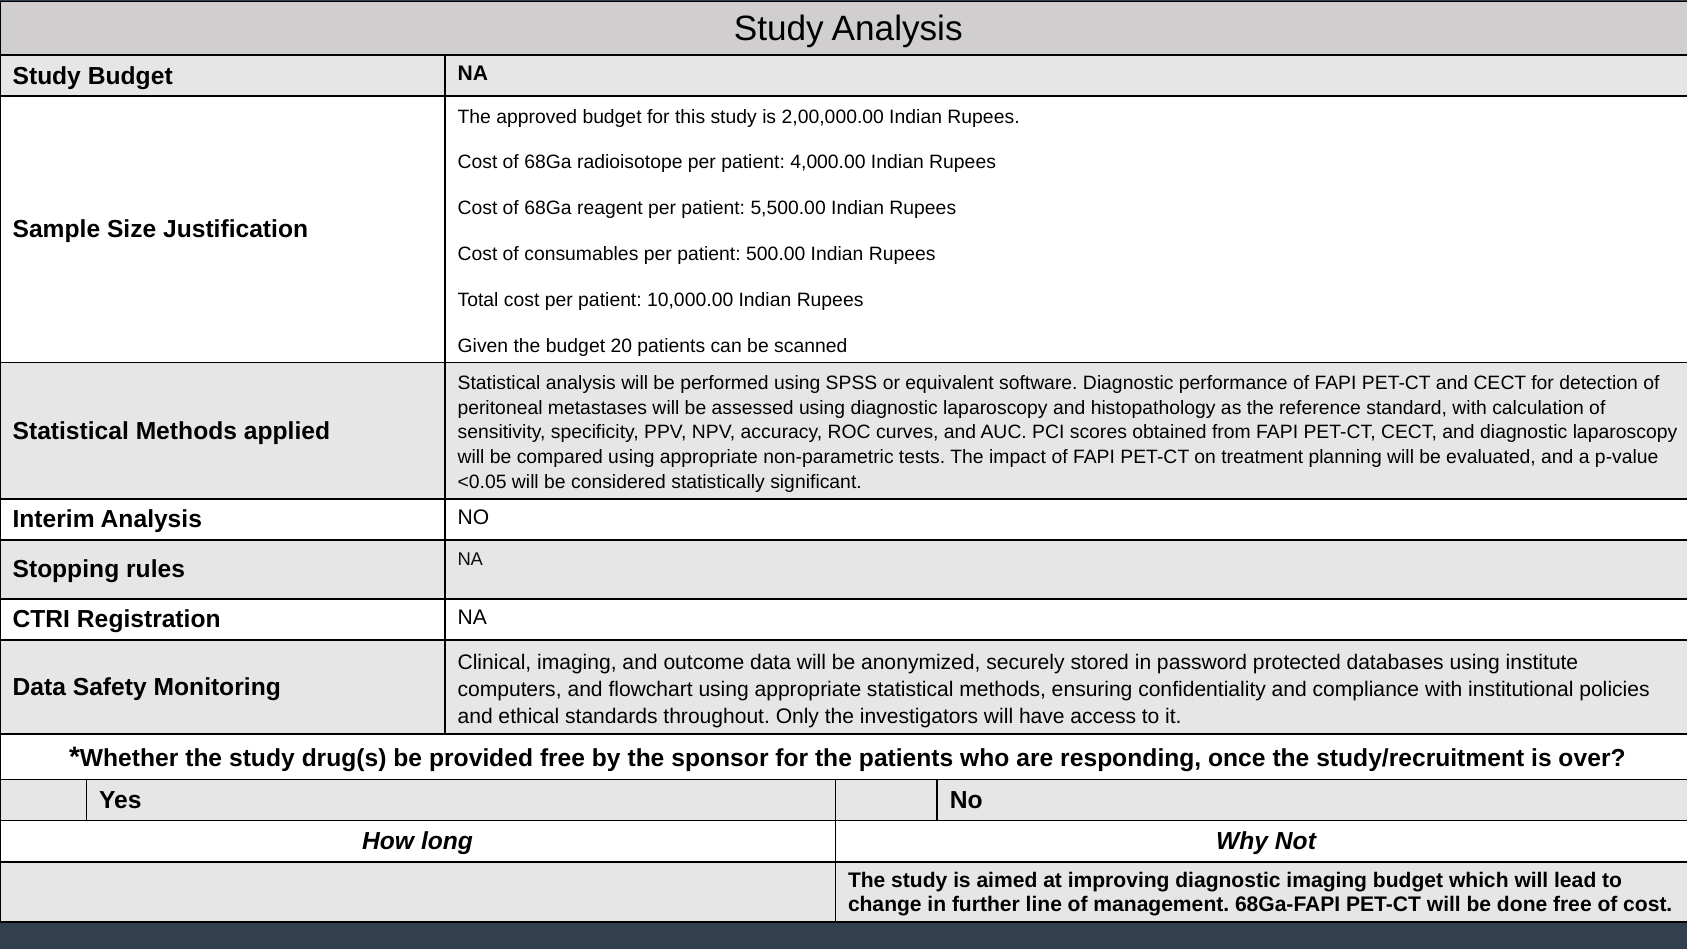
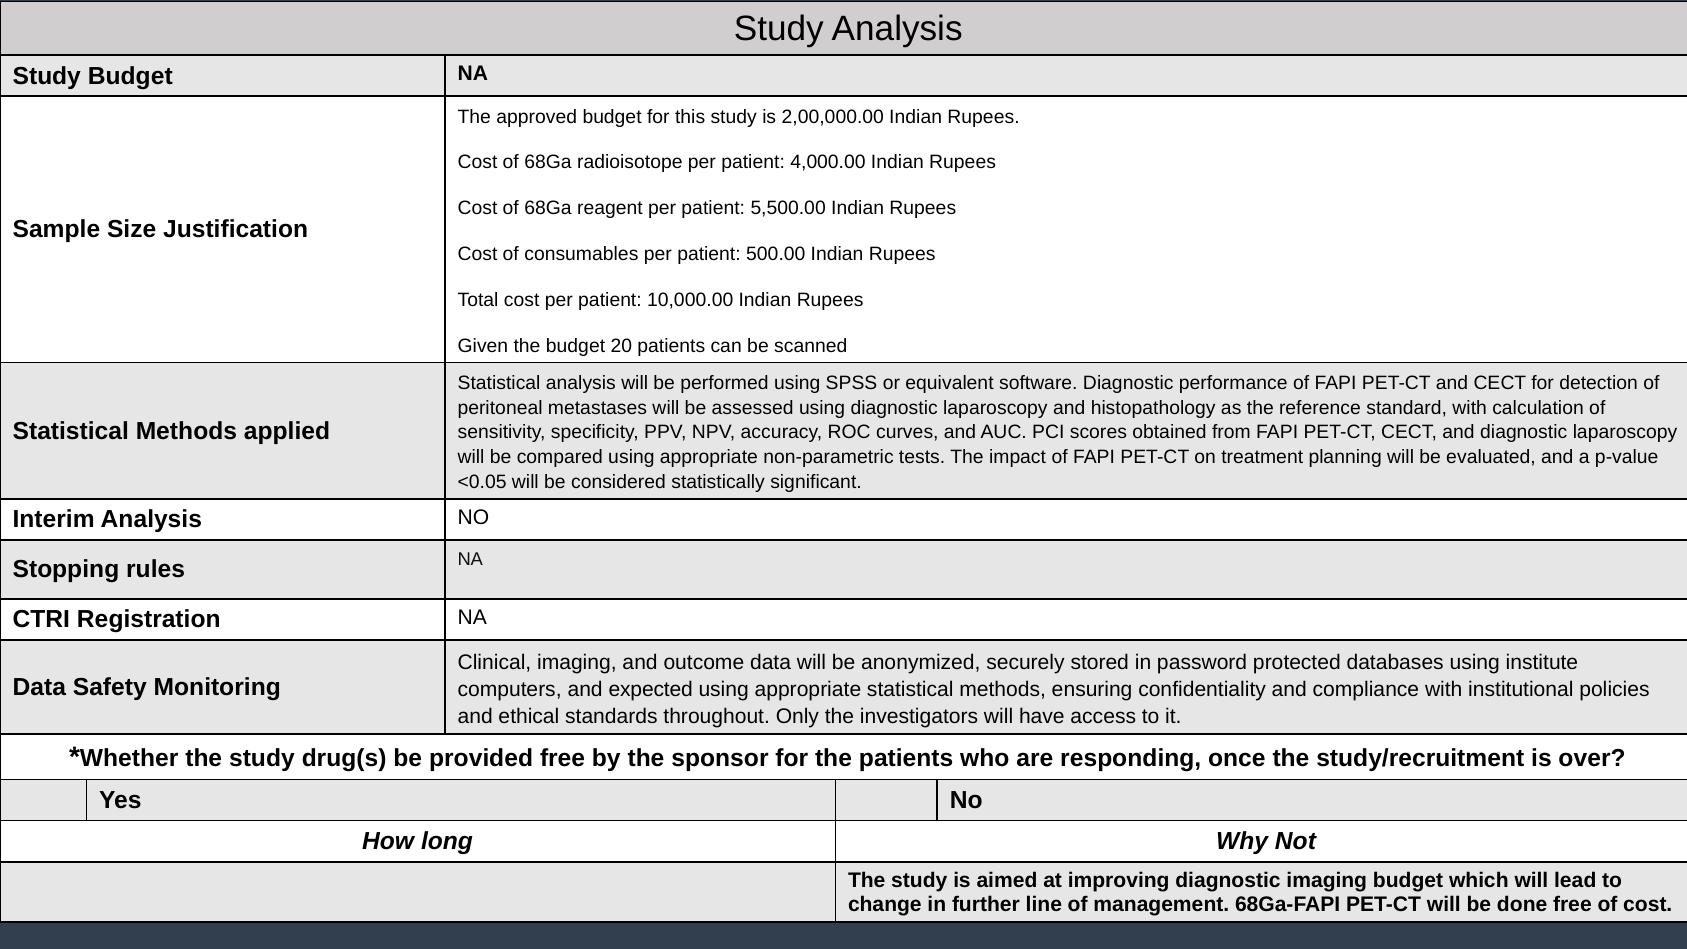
flowchart: flowchart -> expected (651, 689)
